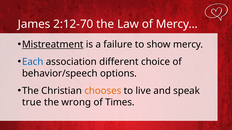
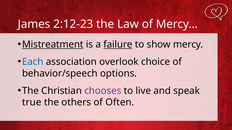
2:12-70: 2:12-70 -> 2:12-23 (73, 24)
failure underline: none -> present (118, 45)
different: different -> overlook (119, 62)
chooses colour: orange -> purple (103, 91)
wrong: wrong -> others (76, 103)
Times: Times -> Often (120, 103)
